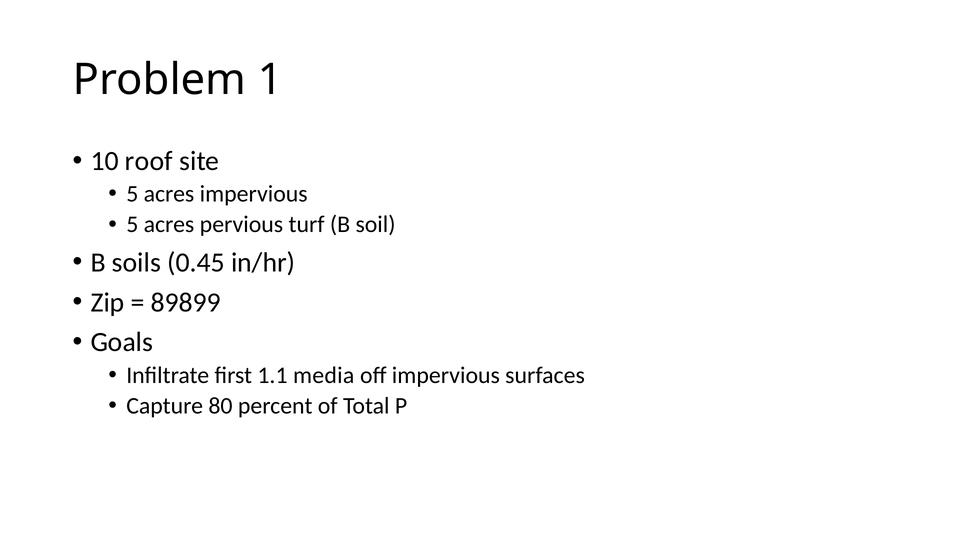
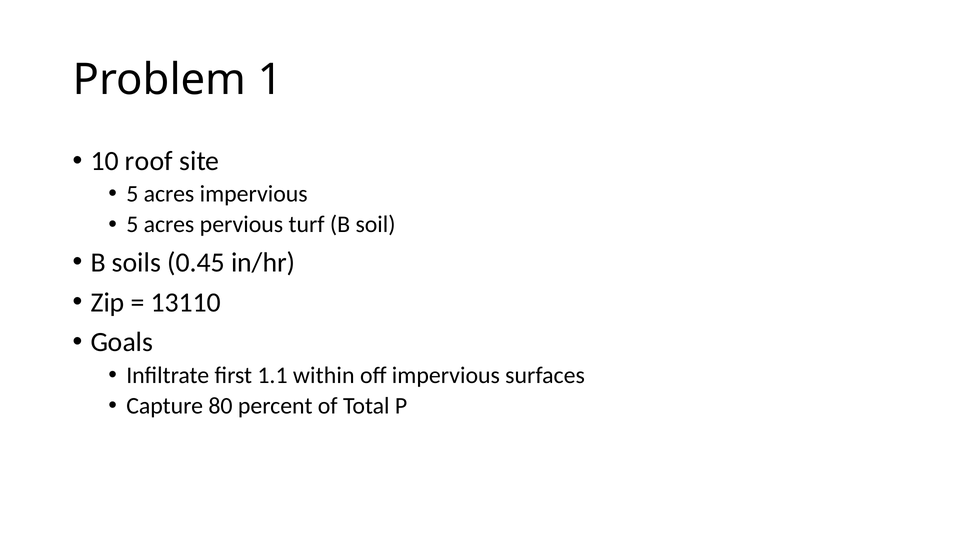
89899: 89899 -> 13110 (186, 302)
media: media -> within (324, 375)
